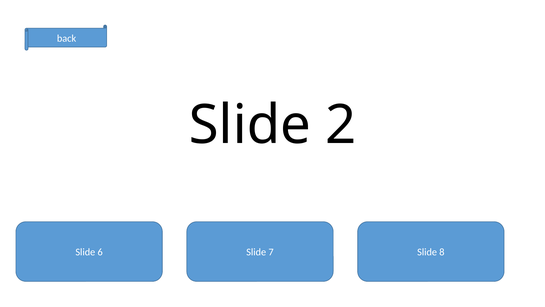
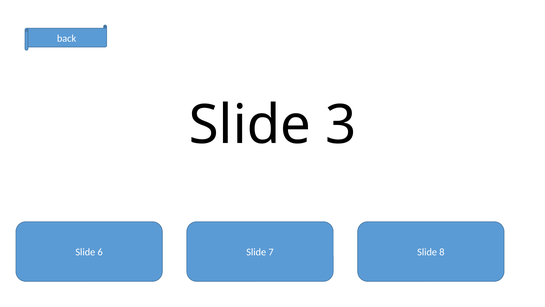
2: 2 -> 3 (341, 125)
